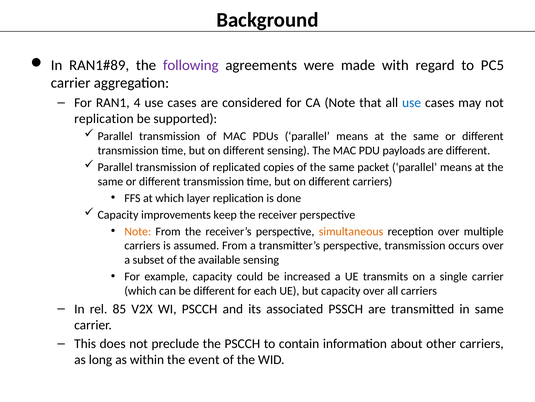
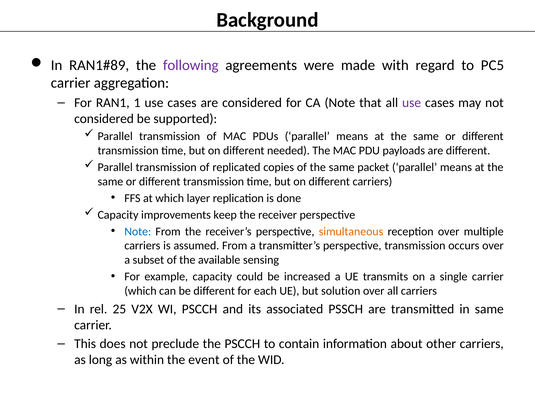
4: 4 -> 1 (137, 102)
use colour: blue -> purple (412, 102)
replication: replication -> considered (104, 118)
different sensing: sensing -> needed (288, 150)
Note colour: orange -> blue (138, 231)
but capacity: capacity -> solution (341, 290)
85: 85 -> 25 (119, 308)
